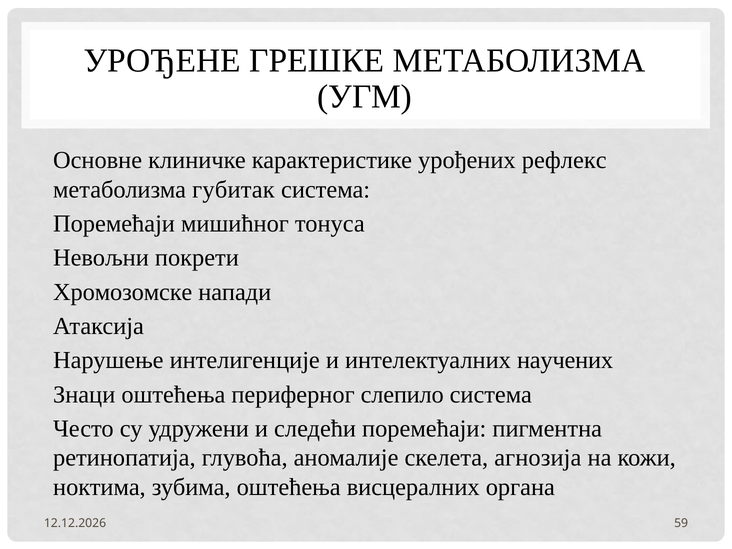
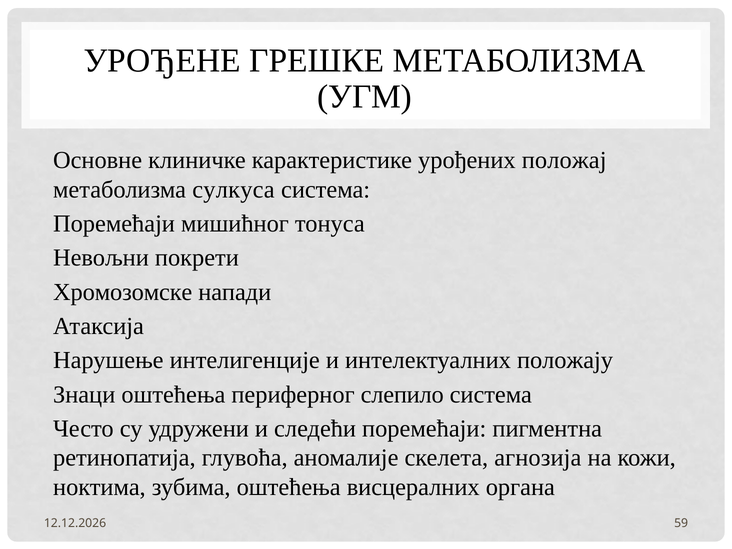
рефлекс: рефлекс -> положај (564, 160)
губитак: губитак -> сулкуса (233, 190)
научених: научених -> положају (565, 360)
